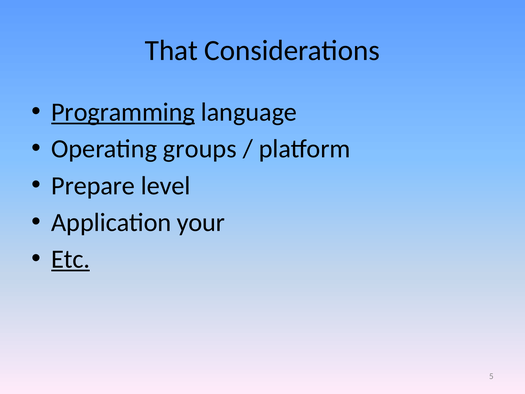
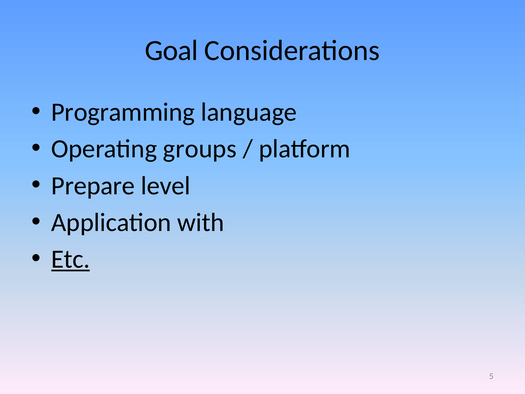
That: That -> Goal (171, 51)
Programming underline: present -> none (123, 112)
your: your -> with (201, 222)
